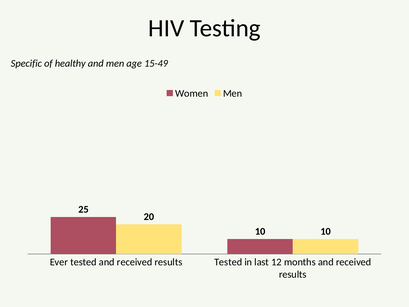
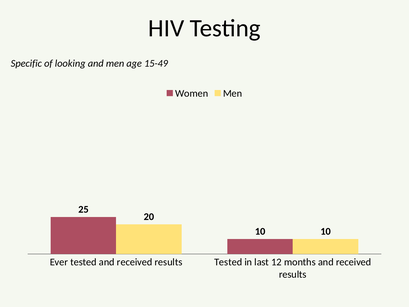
healthy: healthy -> looking (70, 63)
